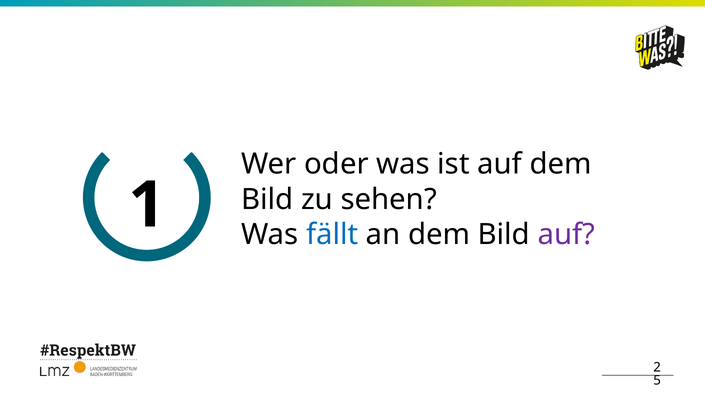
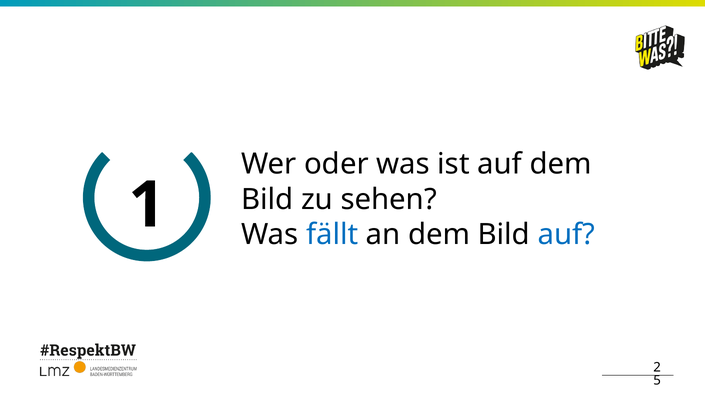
auf colour: purple -> blue (566, 235)
